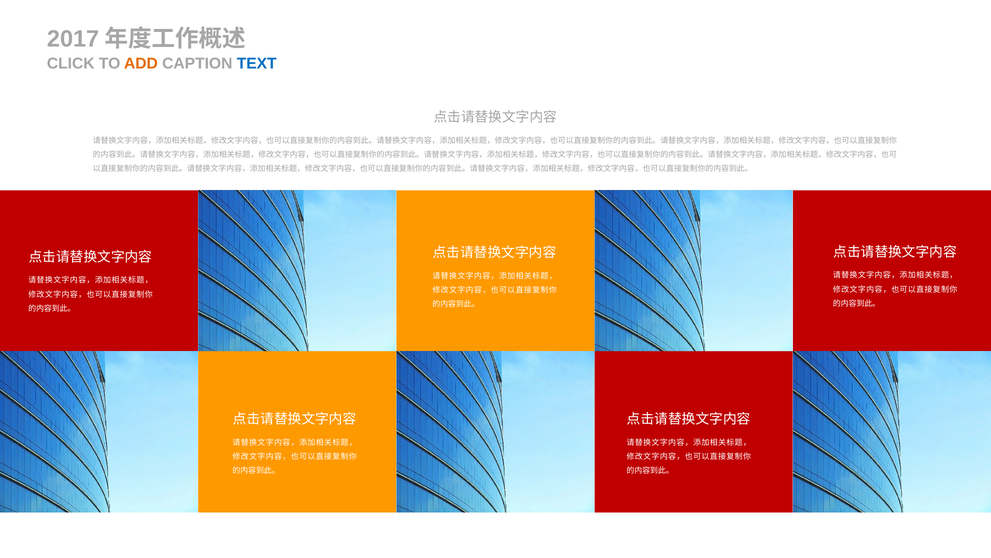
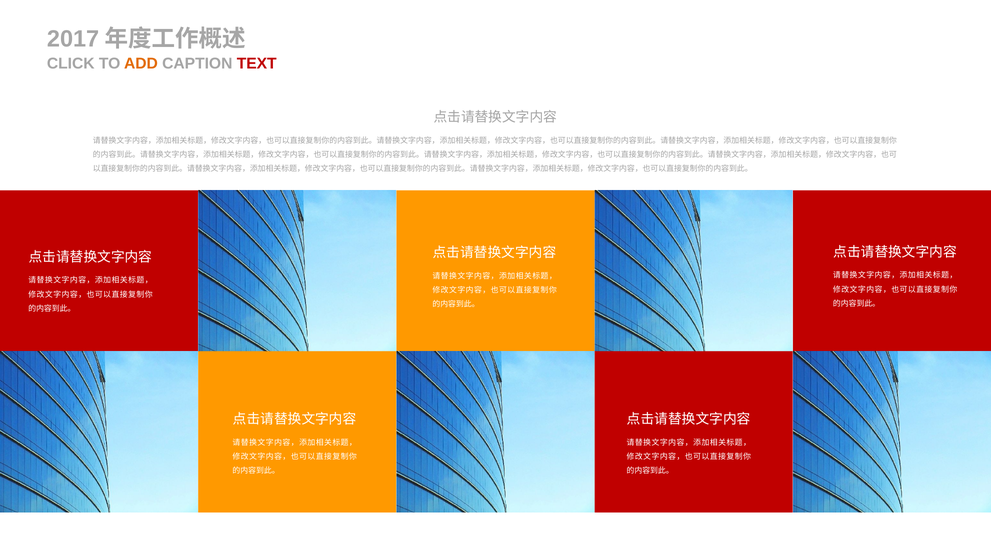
TEXT colour: blue -> red (257, 64)
